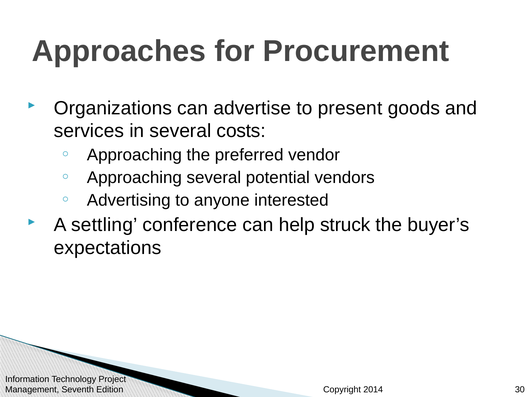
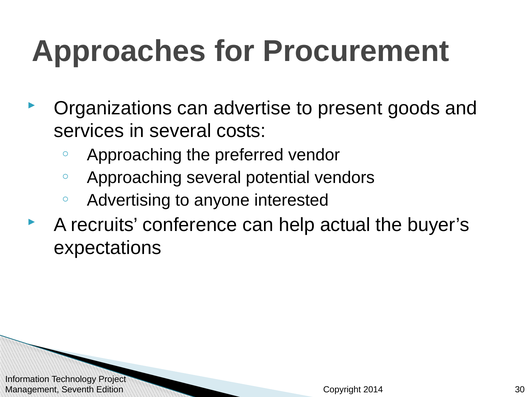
settling: settling -> recruits (104, 225)
struck: struck -> actual (345, 225)
